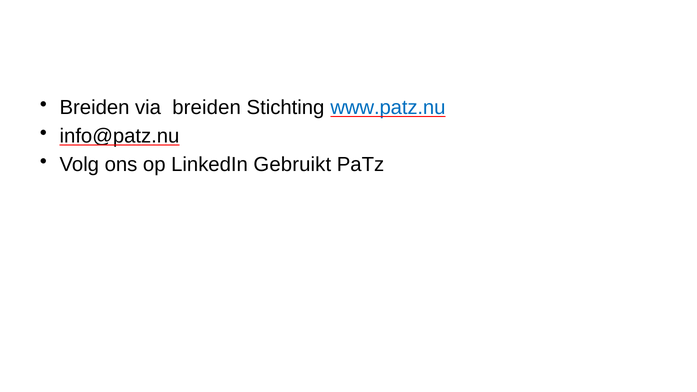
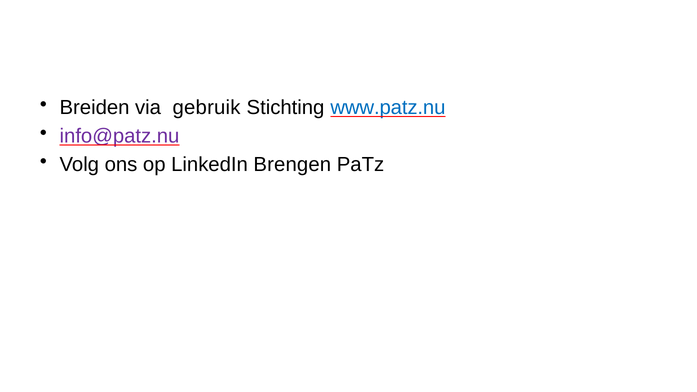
via breiden: breiden -> gebruik (207, 108)
info@patz.nu colour: black -> purple (120, 136)
Gebruikt: Gebruikt -> Brengen (292, 165)
